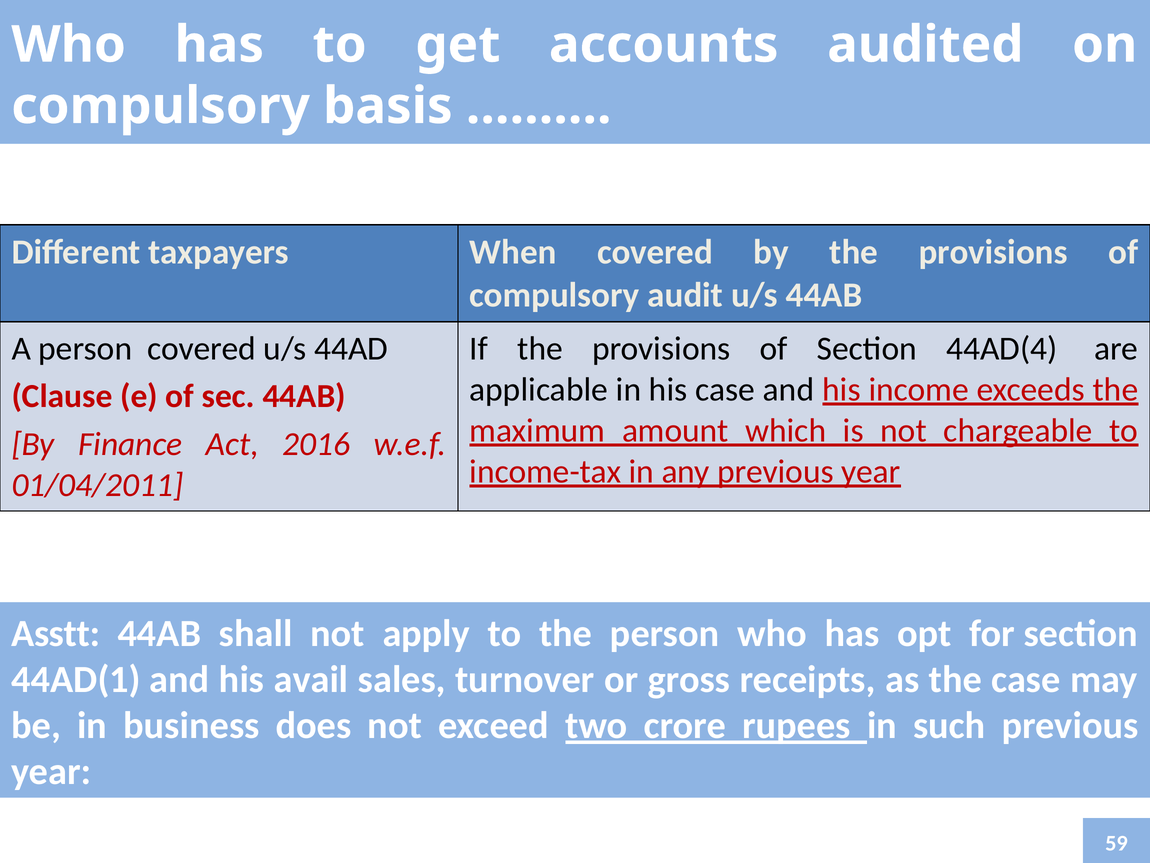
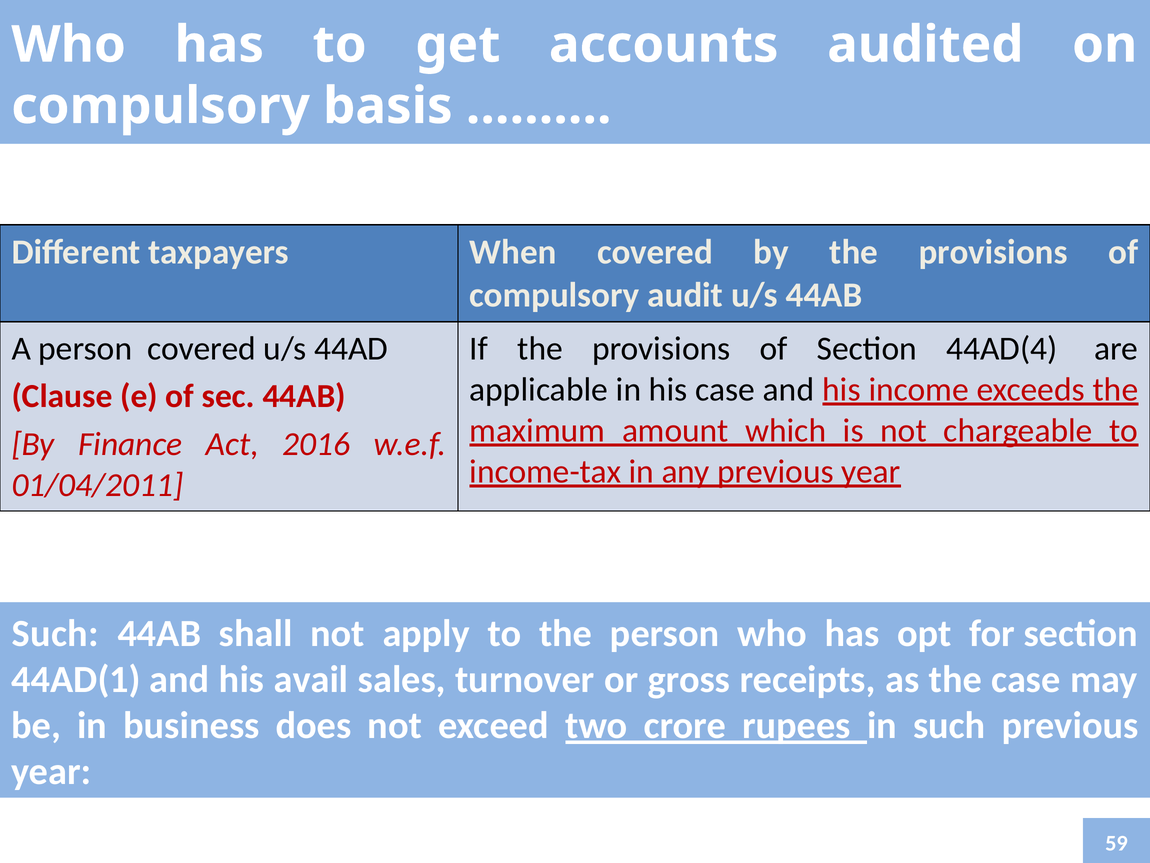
Asstt: Asstt -> Such (55, 633)
